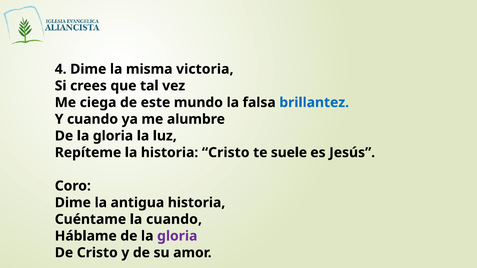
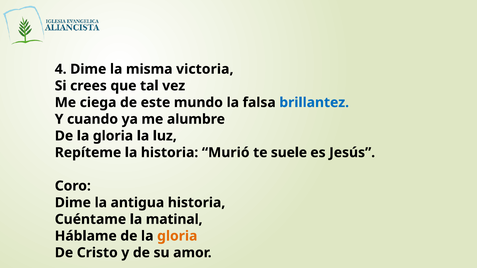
historia Cristo: Cristo -> Murió (226, 153)
la cuando: cuando -> matinal (174, 220)
gloria colour: purple -> orange (177, 236)
